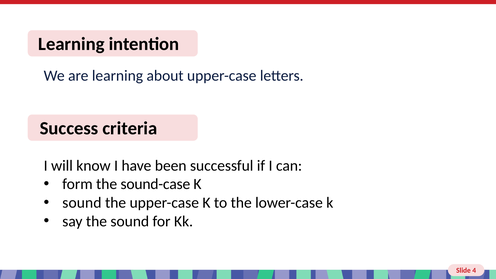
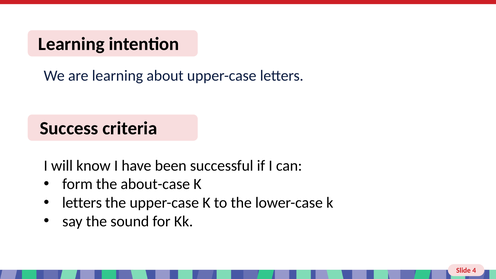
sound-case: sound-case -> about-case (155, 184)
sound: sound -> letters (82, 203)
